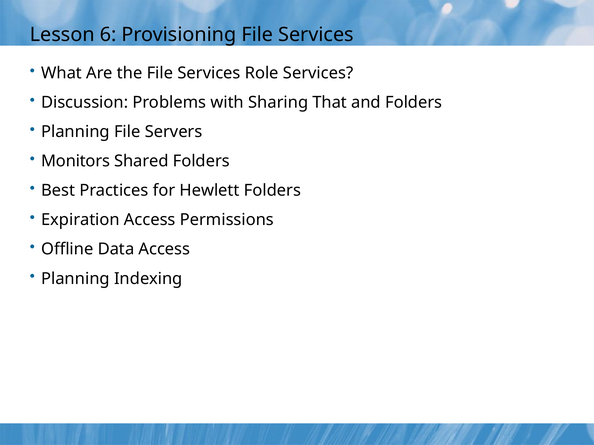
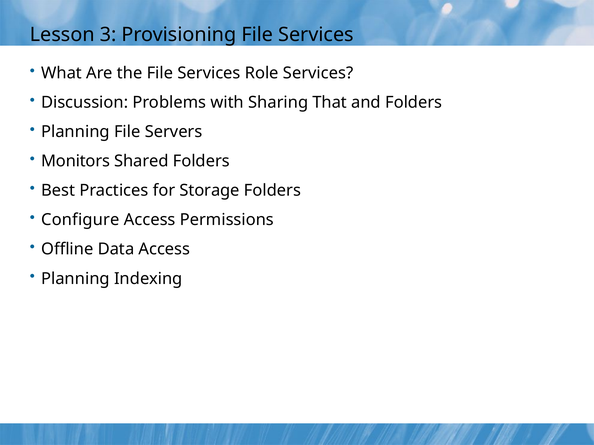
6: 6 -> 3 (108, 35)
Hewlett: Hewlett -> Storage (210, 191)
Expiration: Expiration -> Configure (80, 220)
